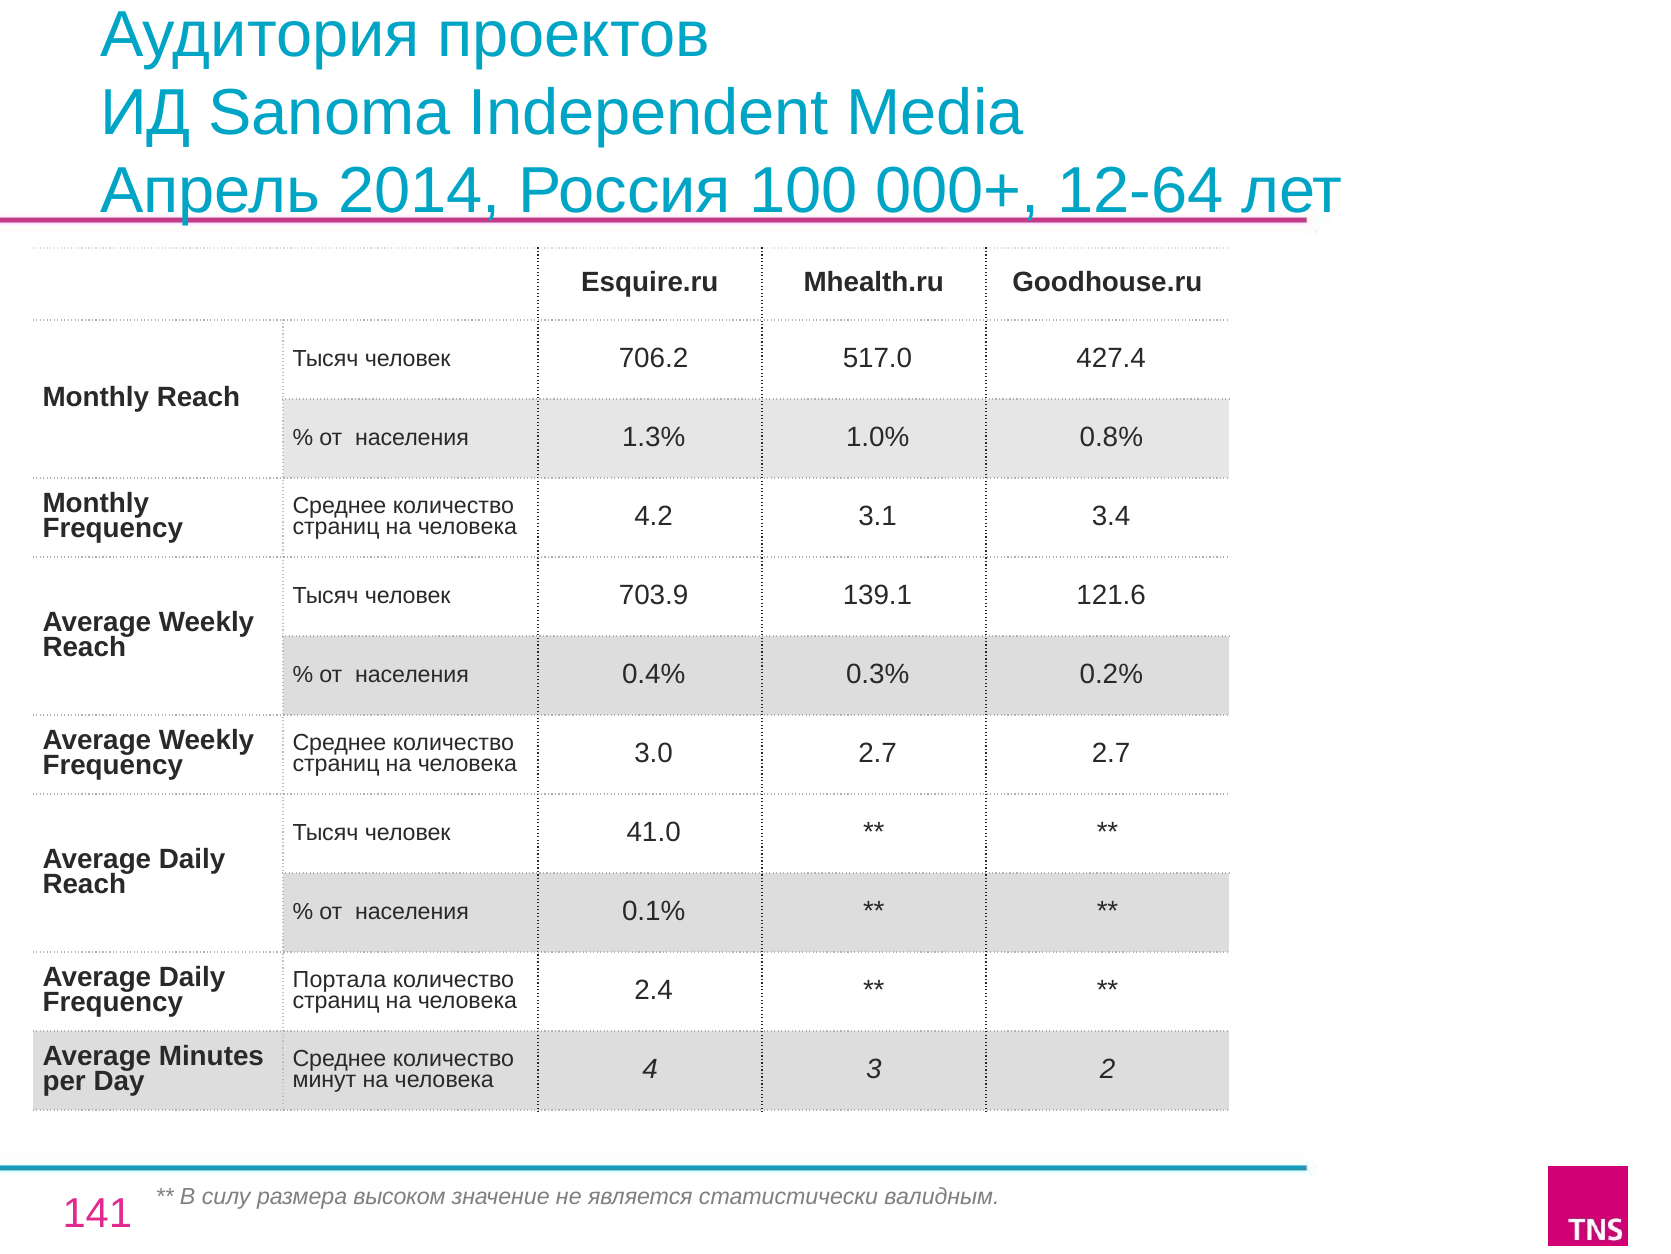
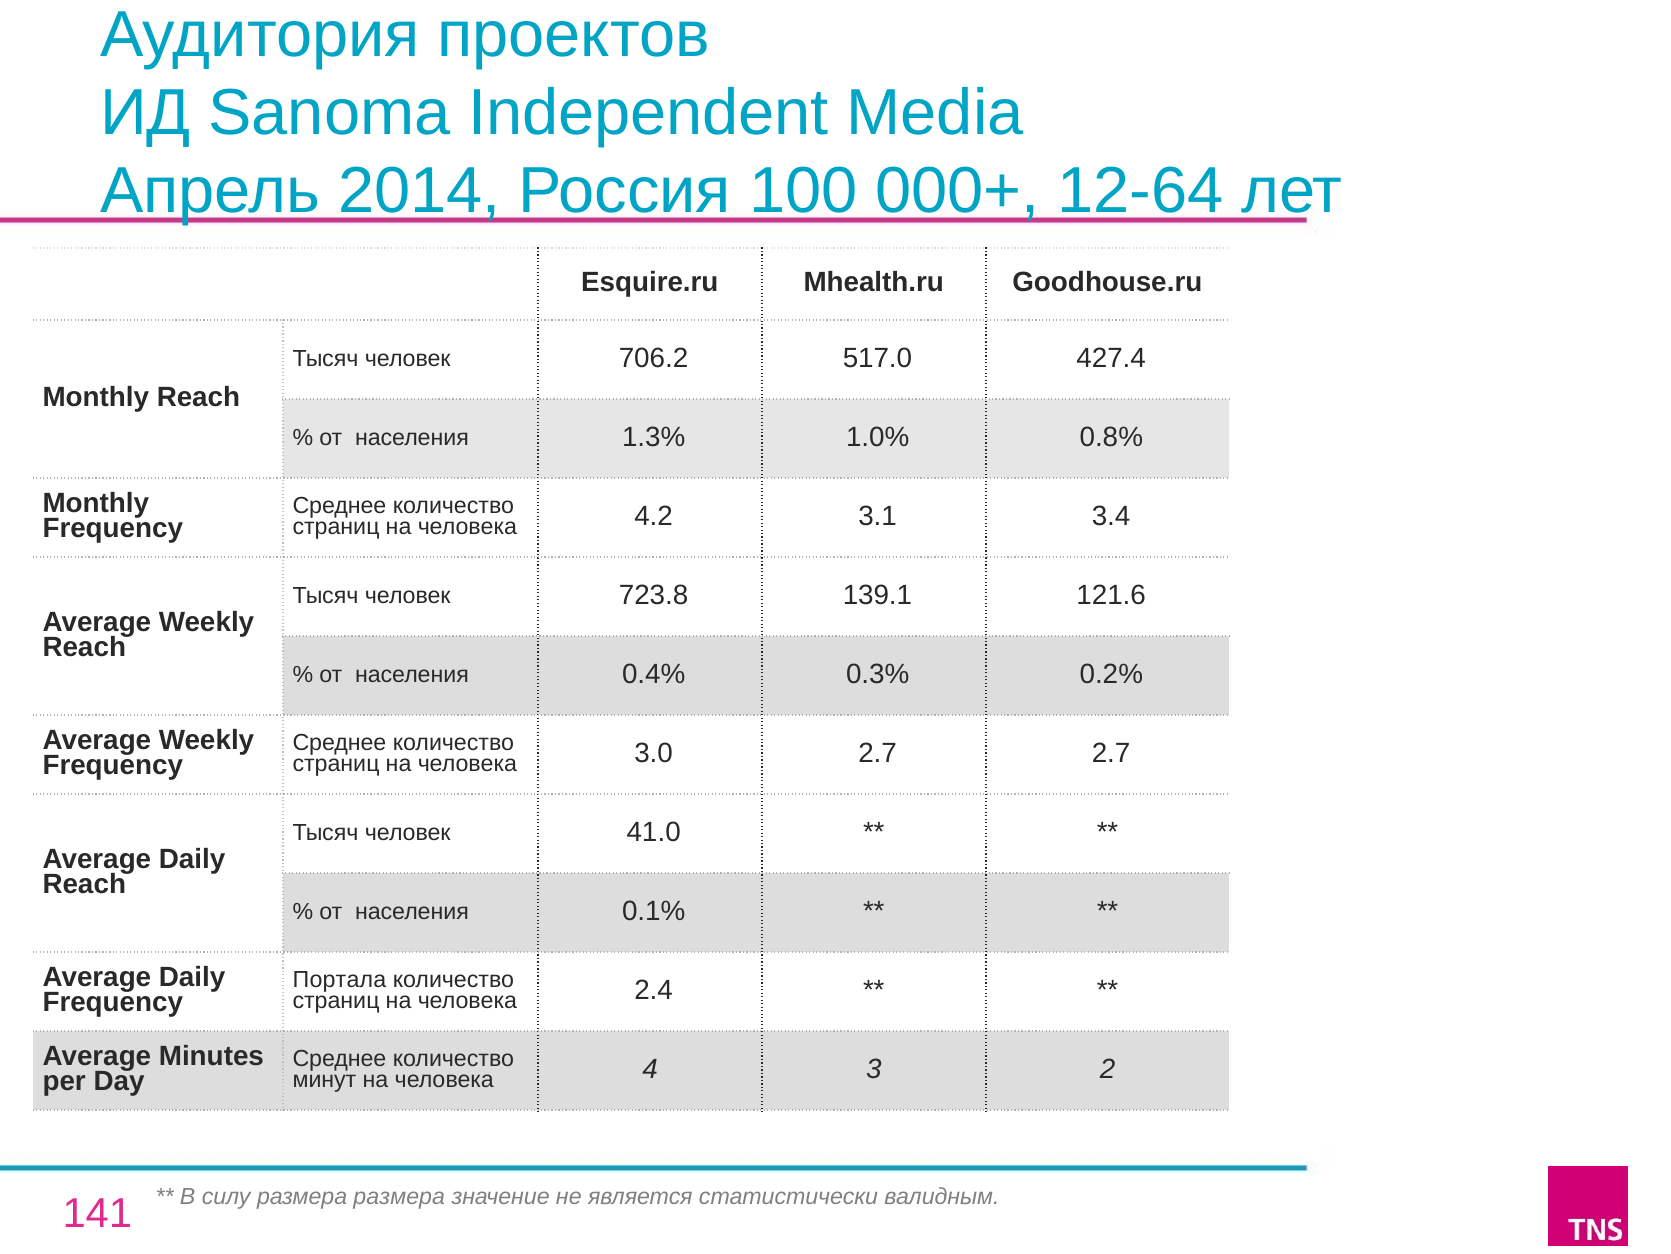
703.9: 703.9 -> 723.8 (654, 595)
размера высоком: высоком -> размера (399, 1196)
